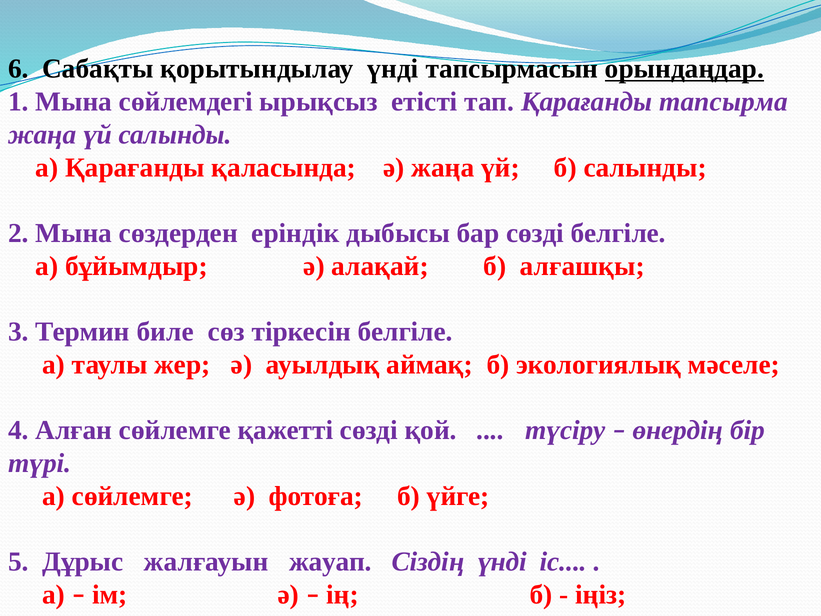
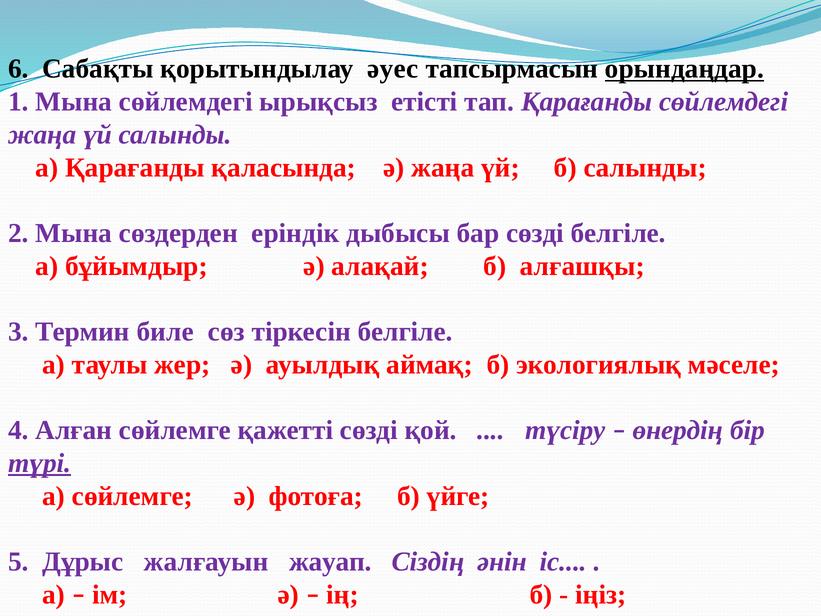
қорытындылау үнді: үнді -> әуес (393, 69)
Қарағанды тапсырма: тапсырма -> сөйлемдегі (724, 102)
түрі underline: none -> present (40, 463)
Сіздің үнді: үнді -> әнін (502, 562)
